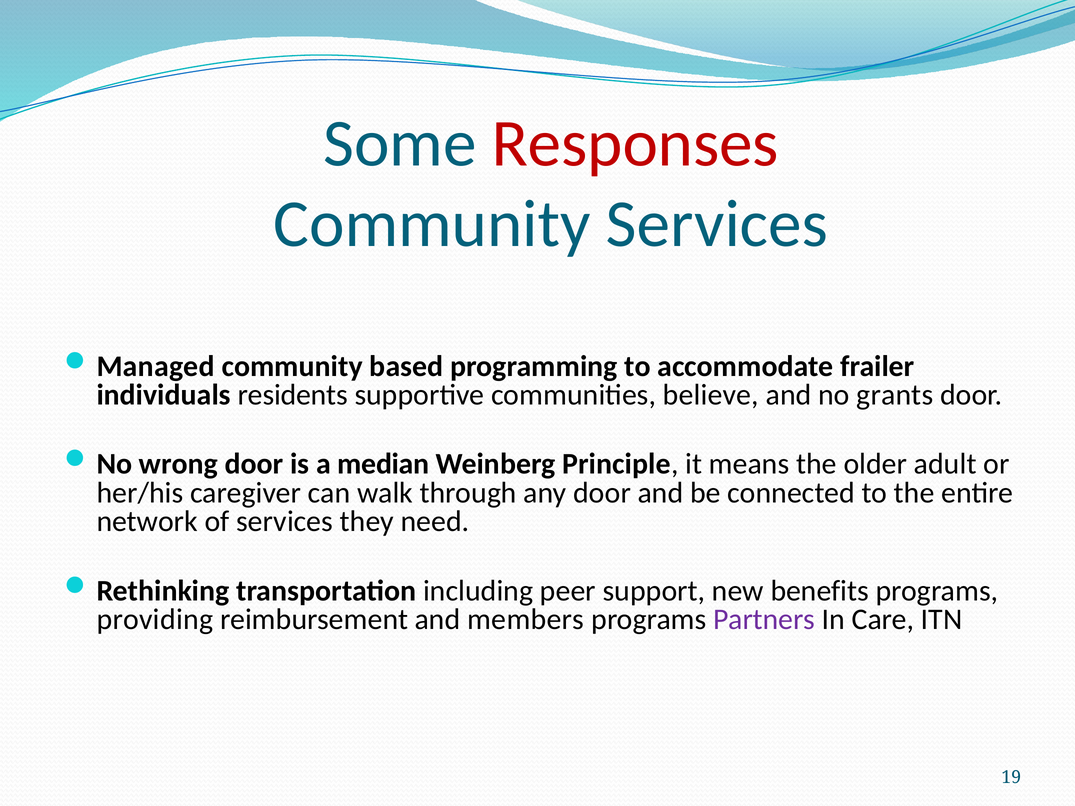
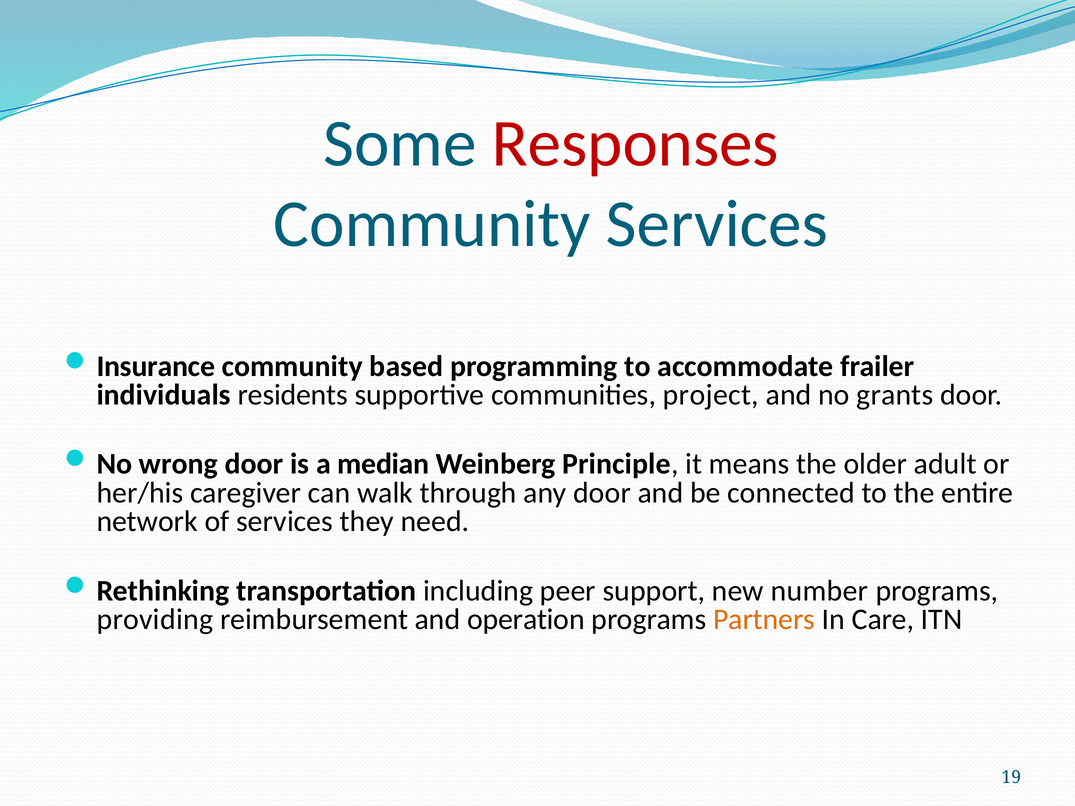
Managed: Managed -> Insurance (156, 366)
believe: believe -> project (711, 395)
benefits: benefits -> number (820, 591)
members: members -> operation (526, 620)
Partners colour: purple -> orange (764, 620)
